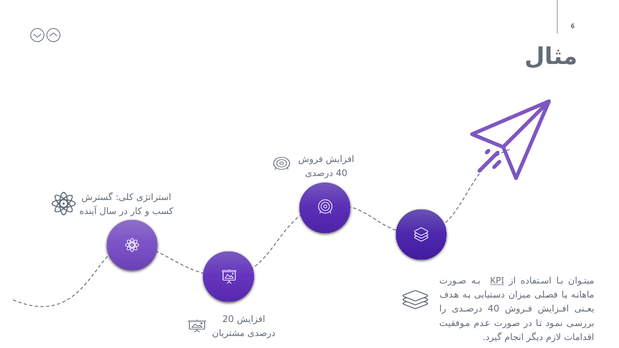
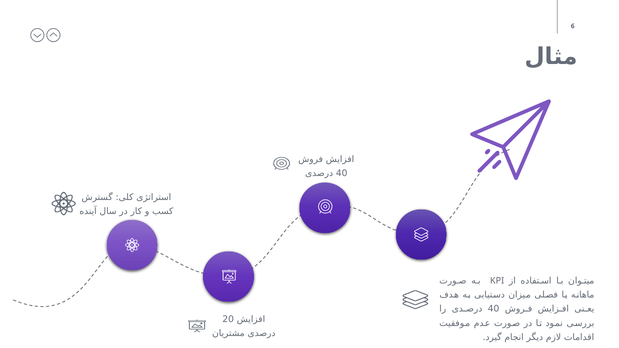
KPI underline: present -> none (497, 281)
